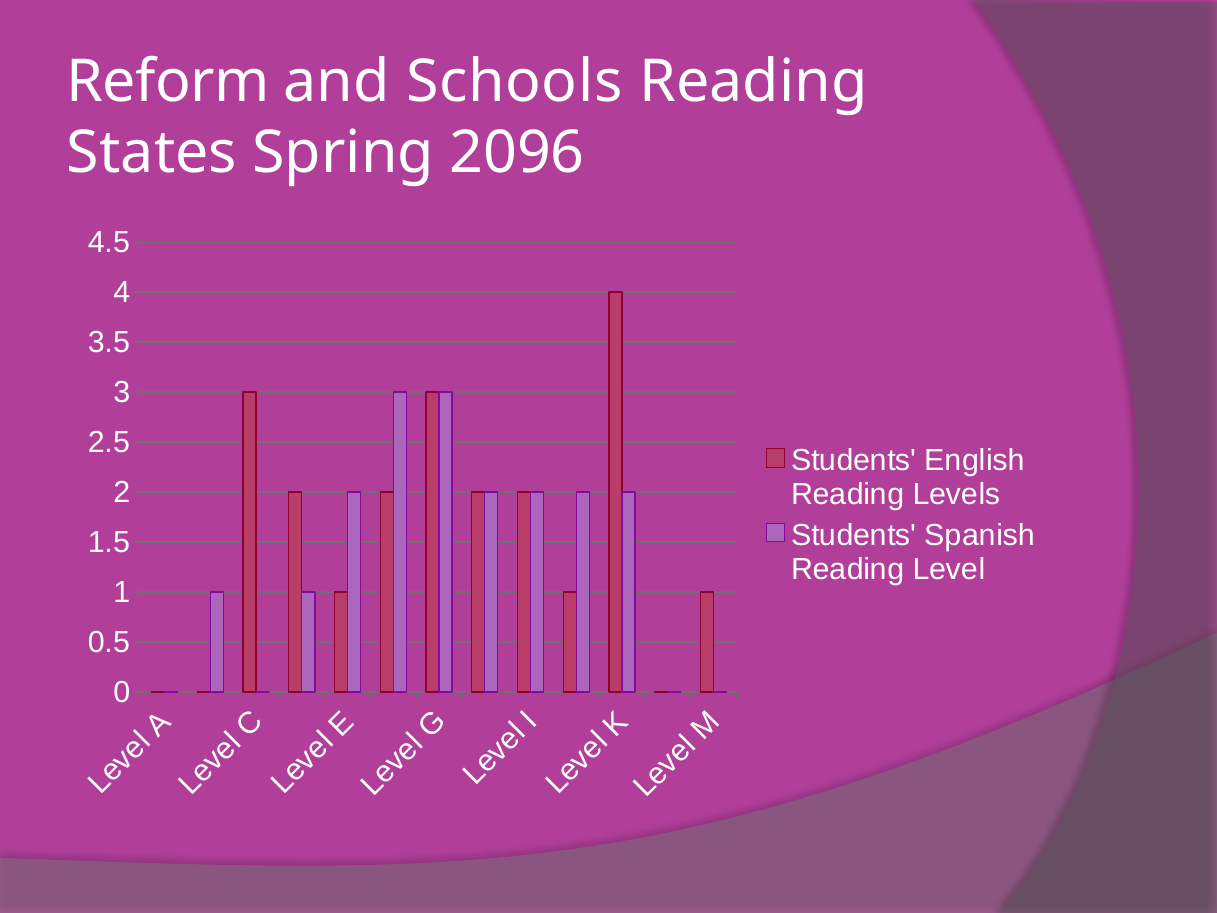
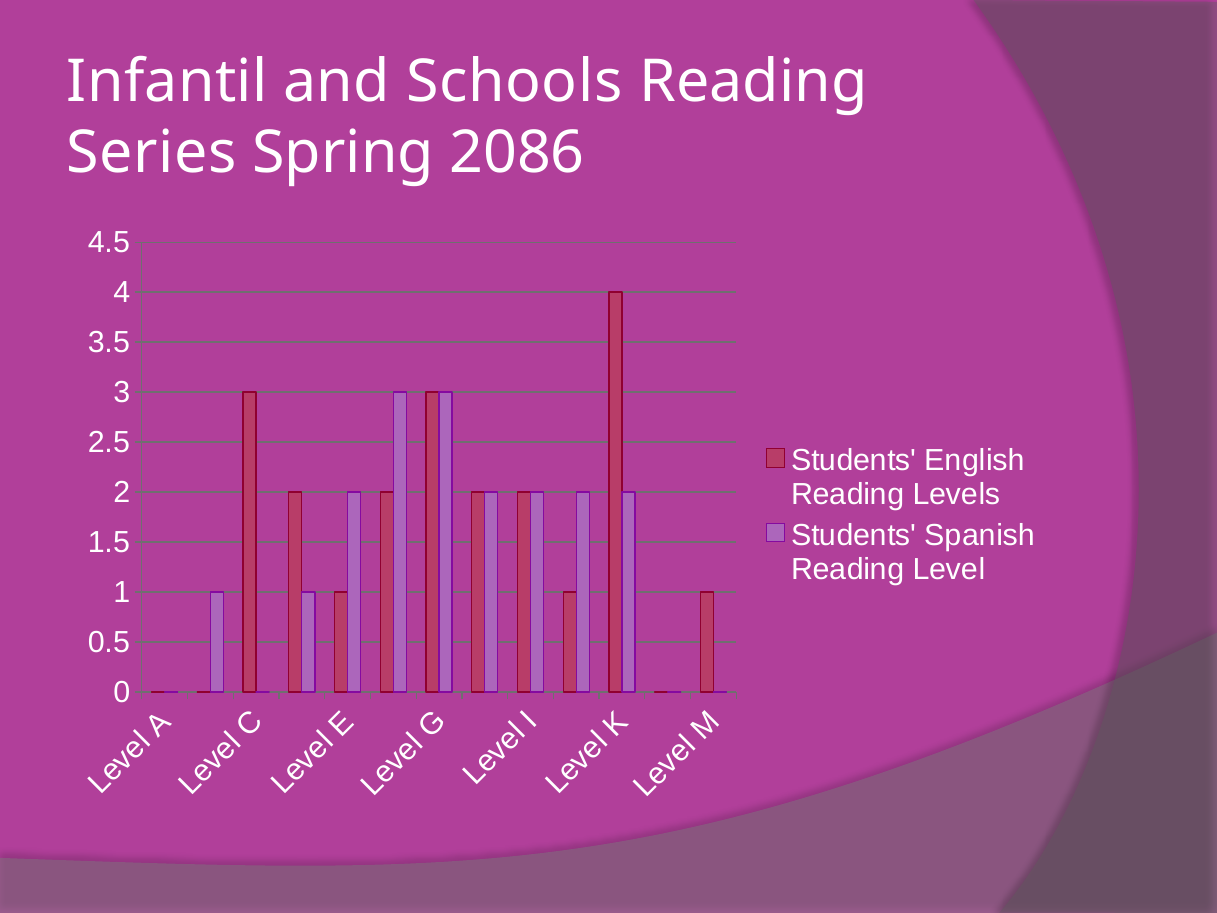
Reform: Reform -> Infantil (167, 82)
States: States -> Series (152, 153)
2096: 2096 -> 2086 (517, 153)
